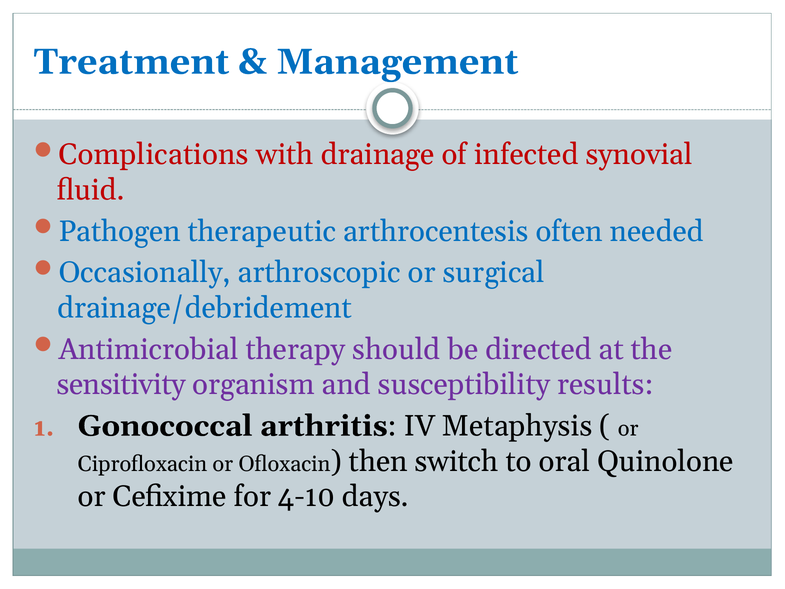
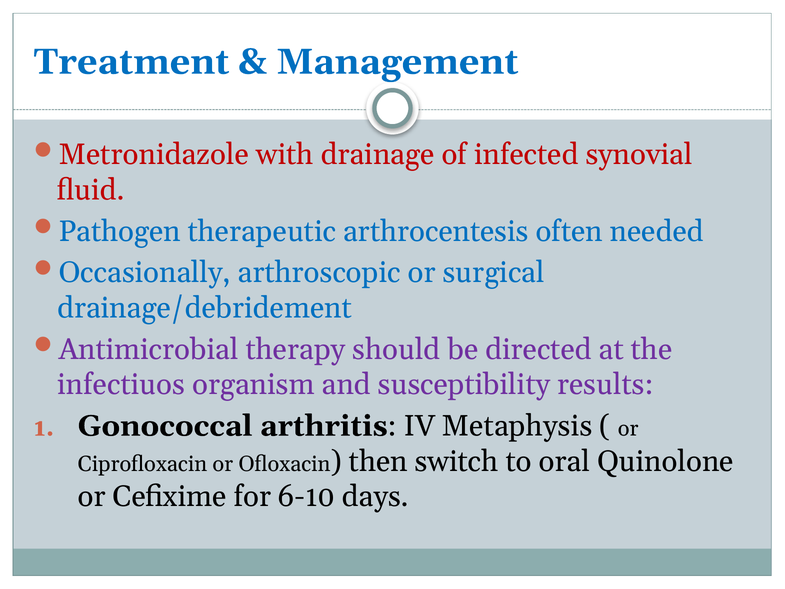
Complications: Complications -> Metronidazole (154, 155)
sensitivity: sensitivity -> infectiuos (121, 385)
4-10: 4-10 -> 6-10 (307, 497)
